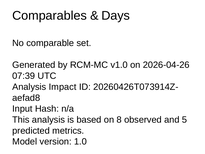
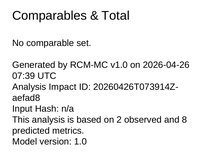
Days: Days -> Total (116, 16)
8: 8 -> 2 (119, 120)
5: 5 -> 8 (185, 120)
